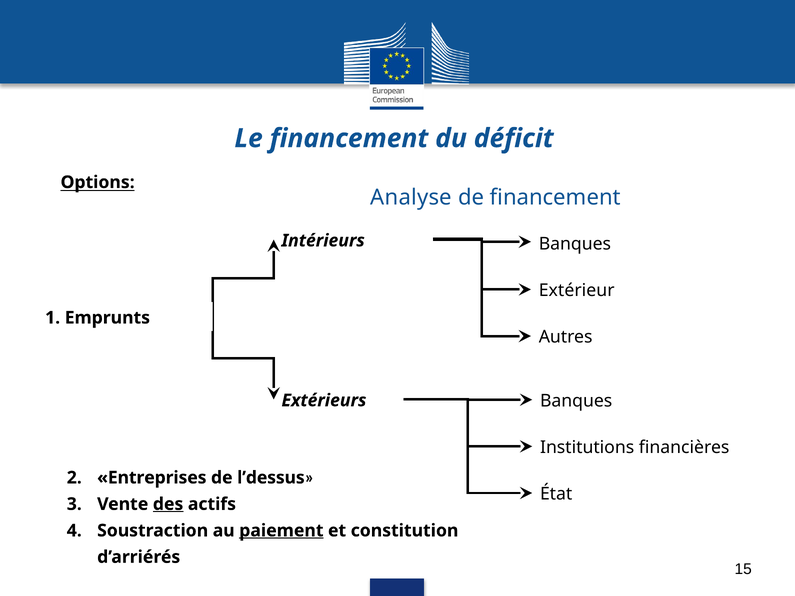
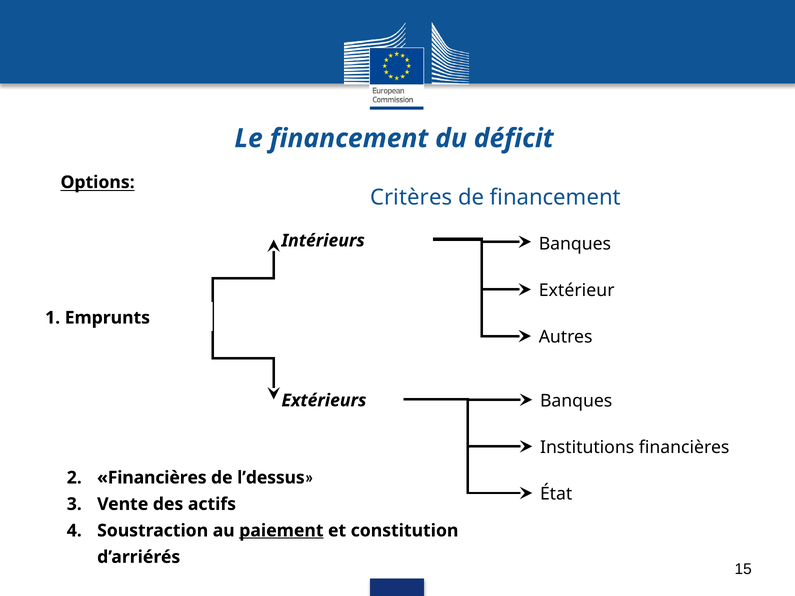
Analyse: Analyse -> Critères (411, 197)
2 Entreprises: Entreprises -> Financières (152, 478)
des underline: present -> none (168, 504)
